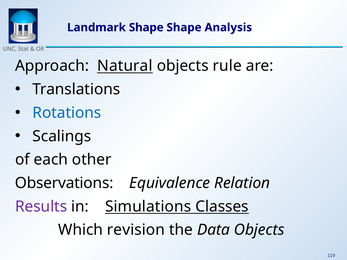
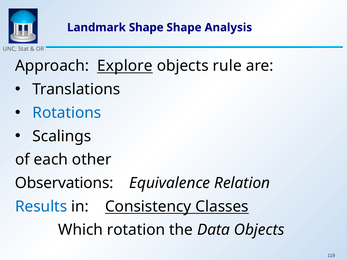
Natural: Natural -> Explore (125, 66)
Results colour: purple -> blue (41, 207)
Simulations: Simulations -> Consistency (148, 207)
revision: revision -> rotation (136, 230)
